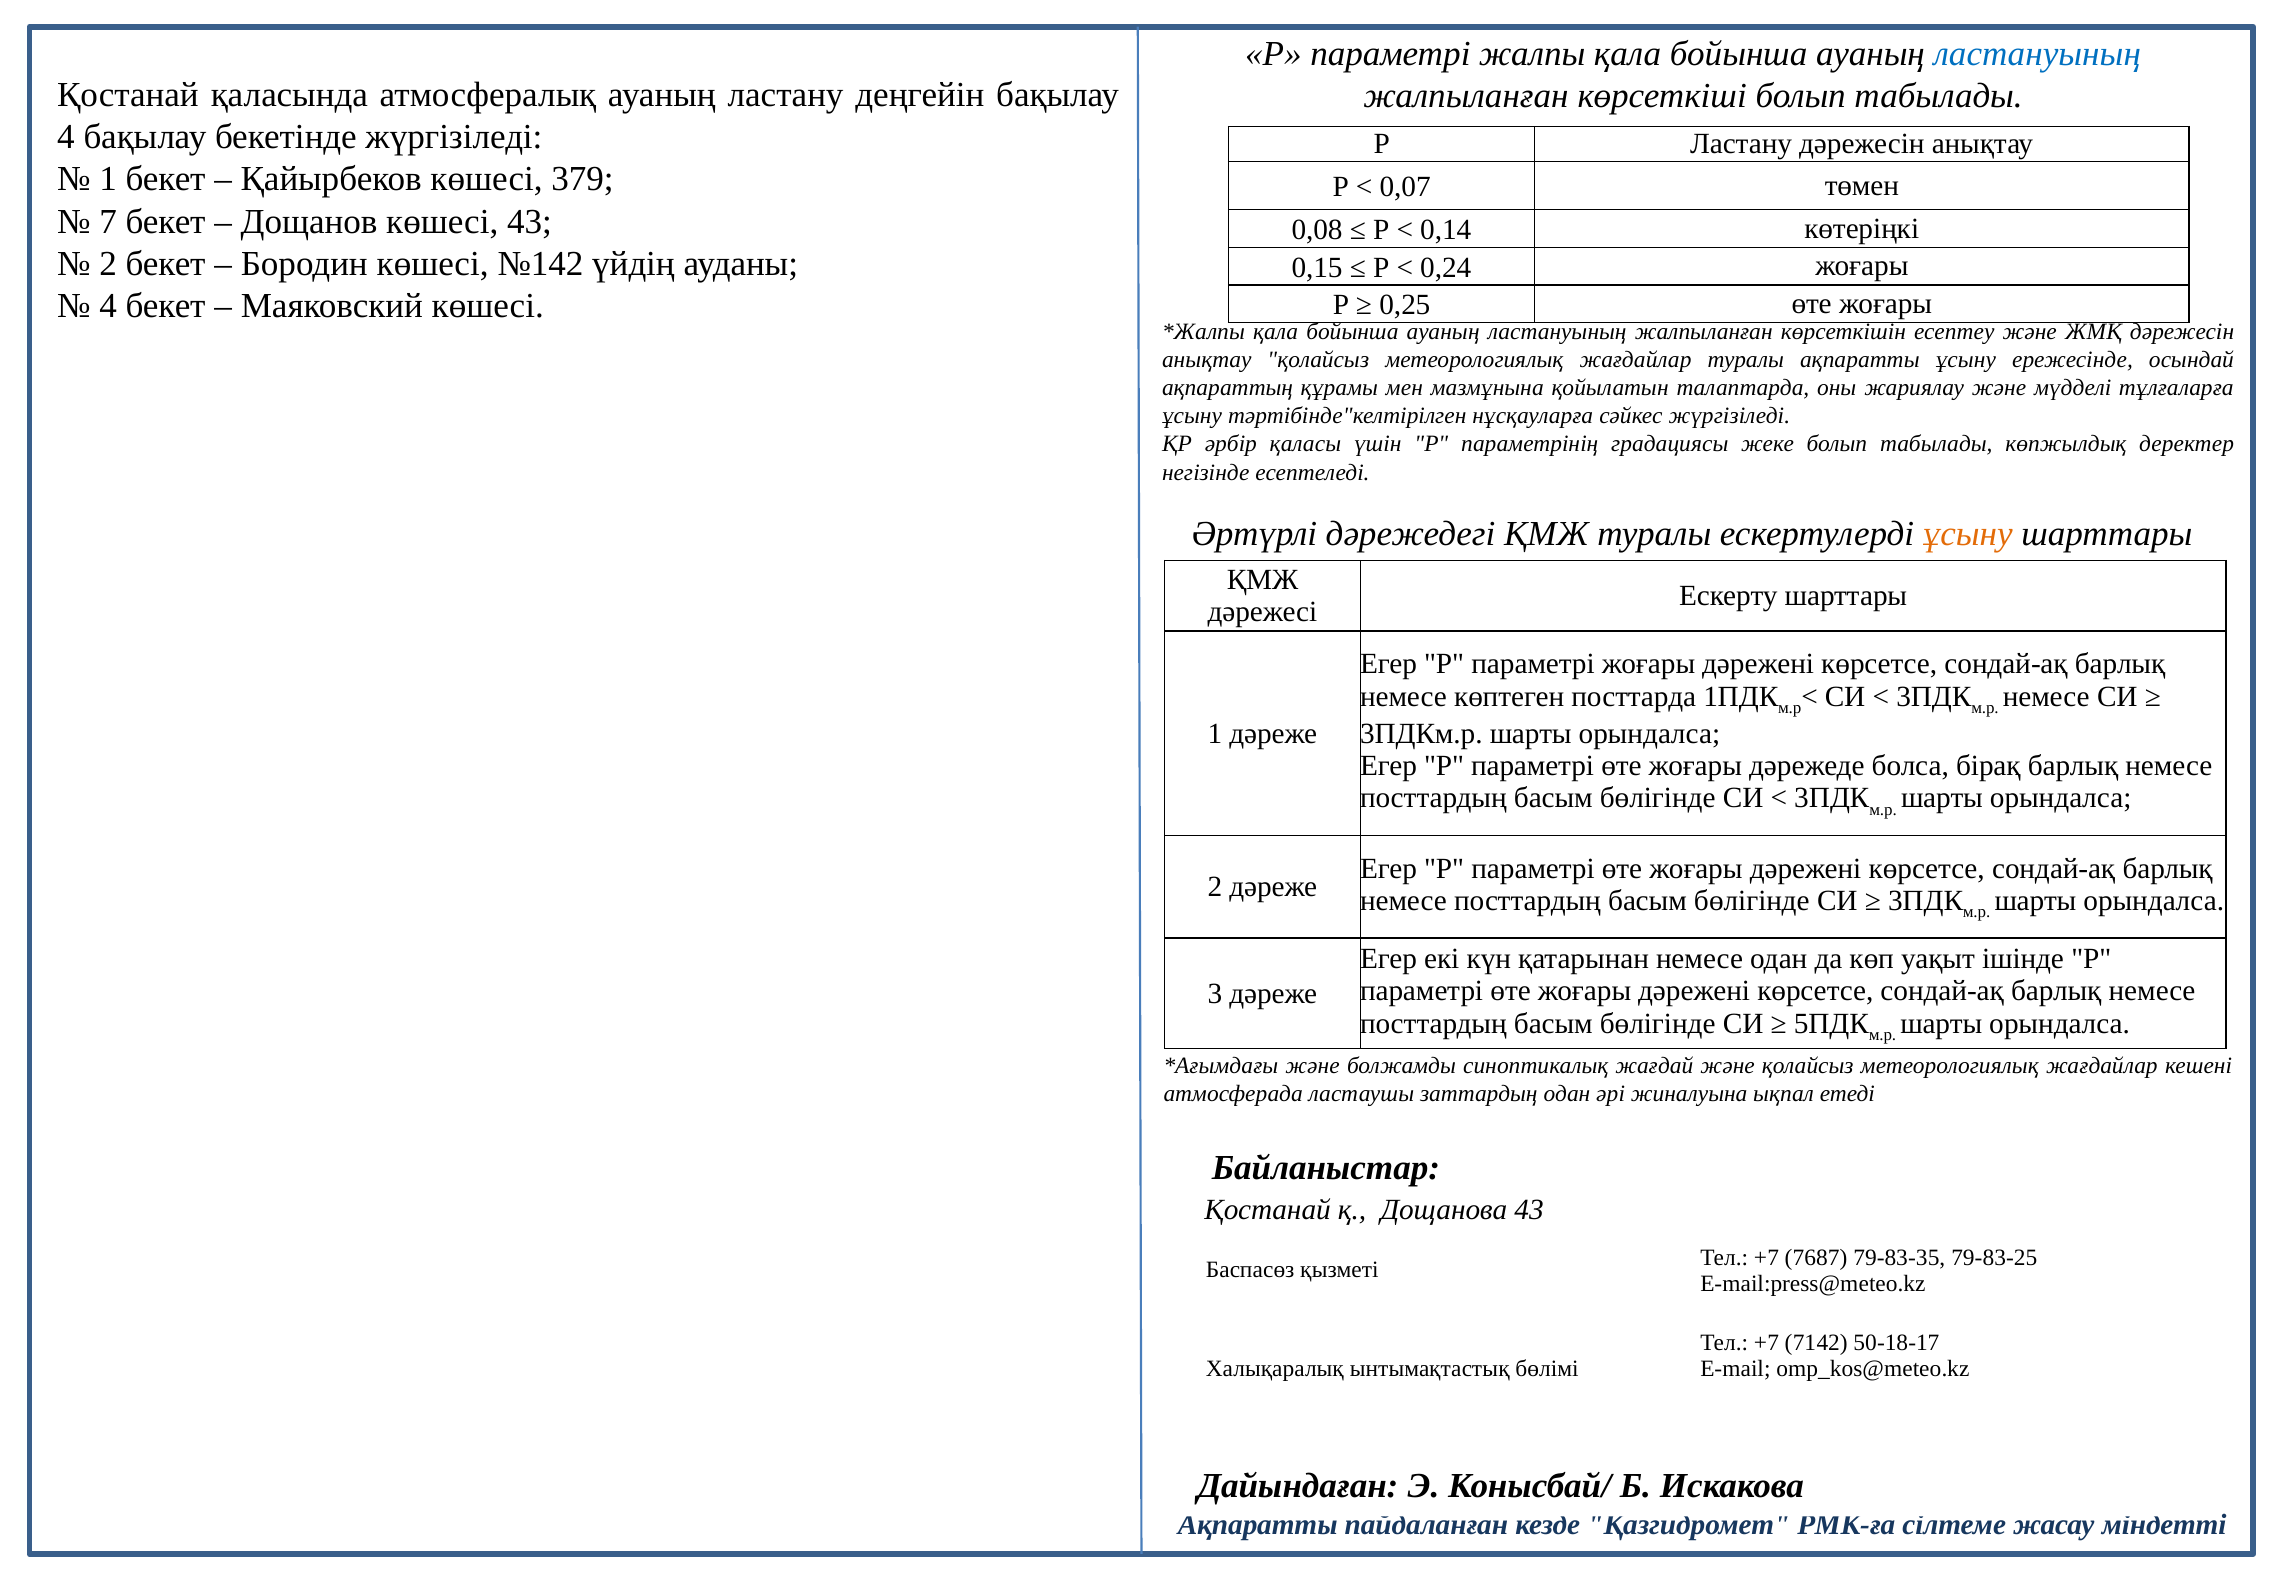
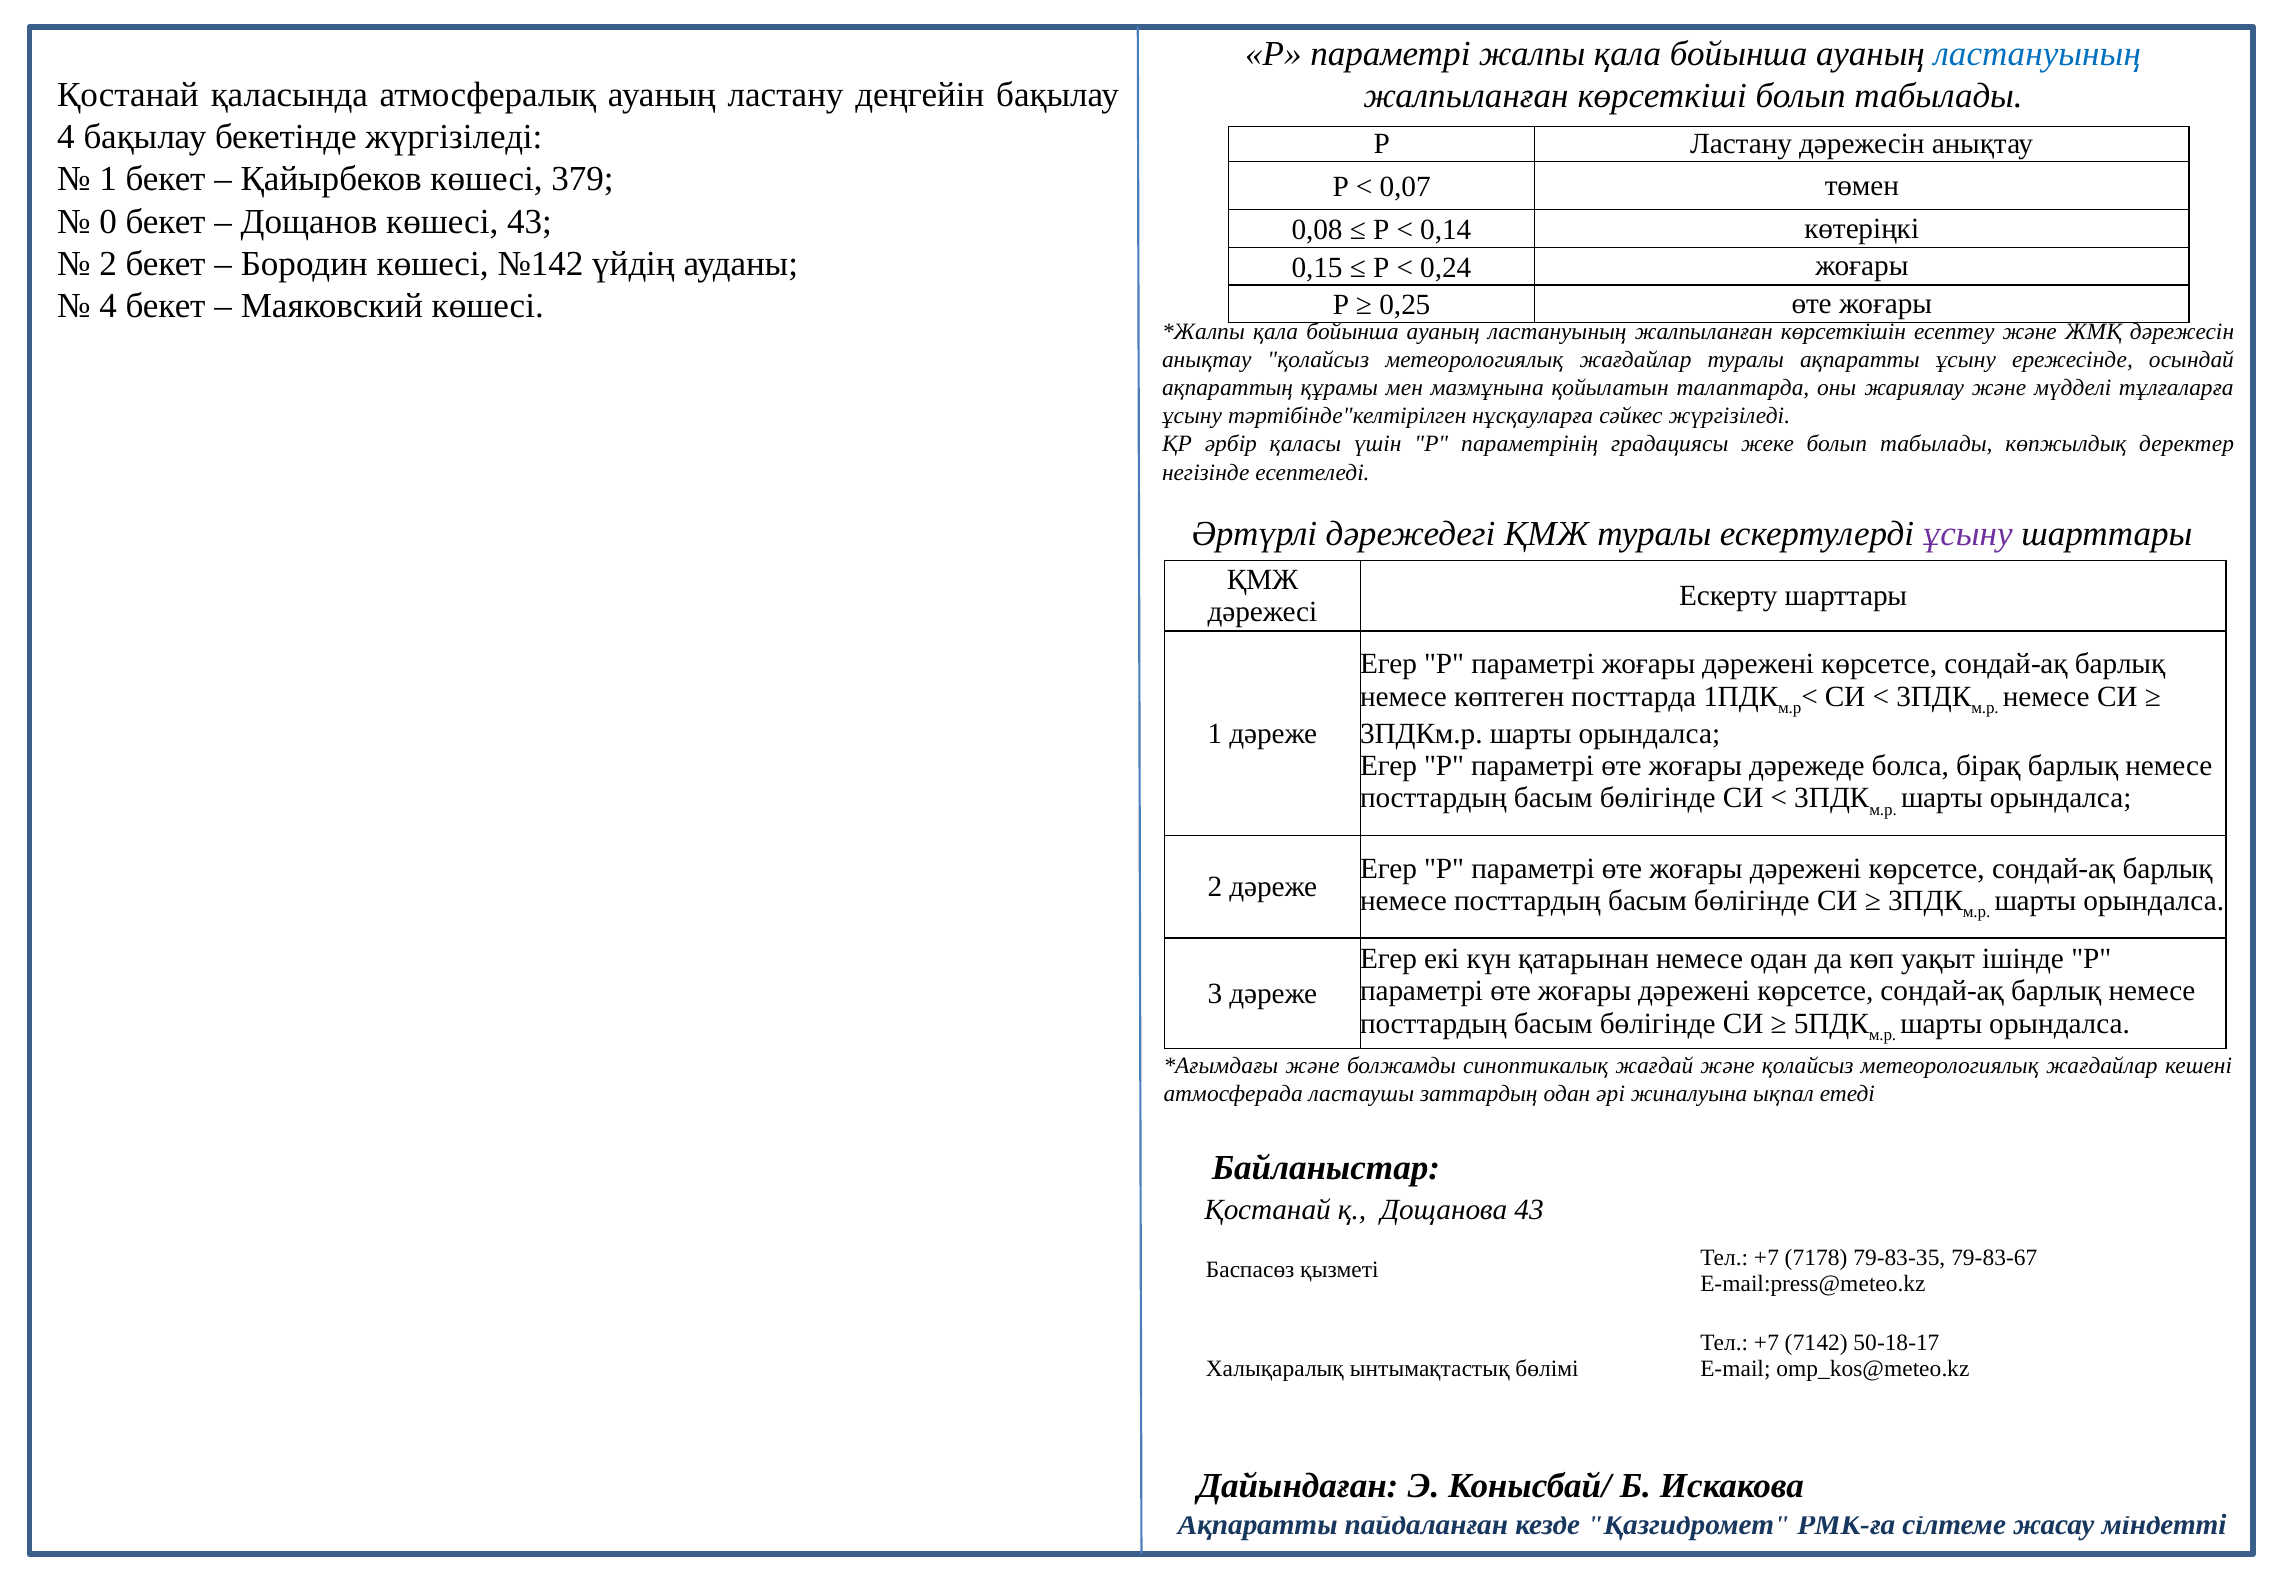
7: 7 -> 0 (108, 221)
ұсыну colour: orange -> purple (1968, 534)
7687: 7687 -> 7178 (1816, 1257)
79-83-25: 79-83-25 -> 79-83-67 (1994, 1257)
